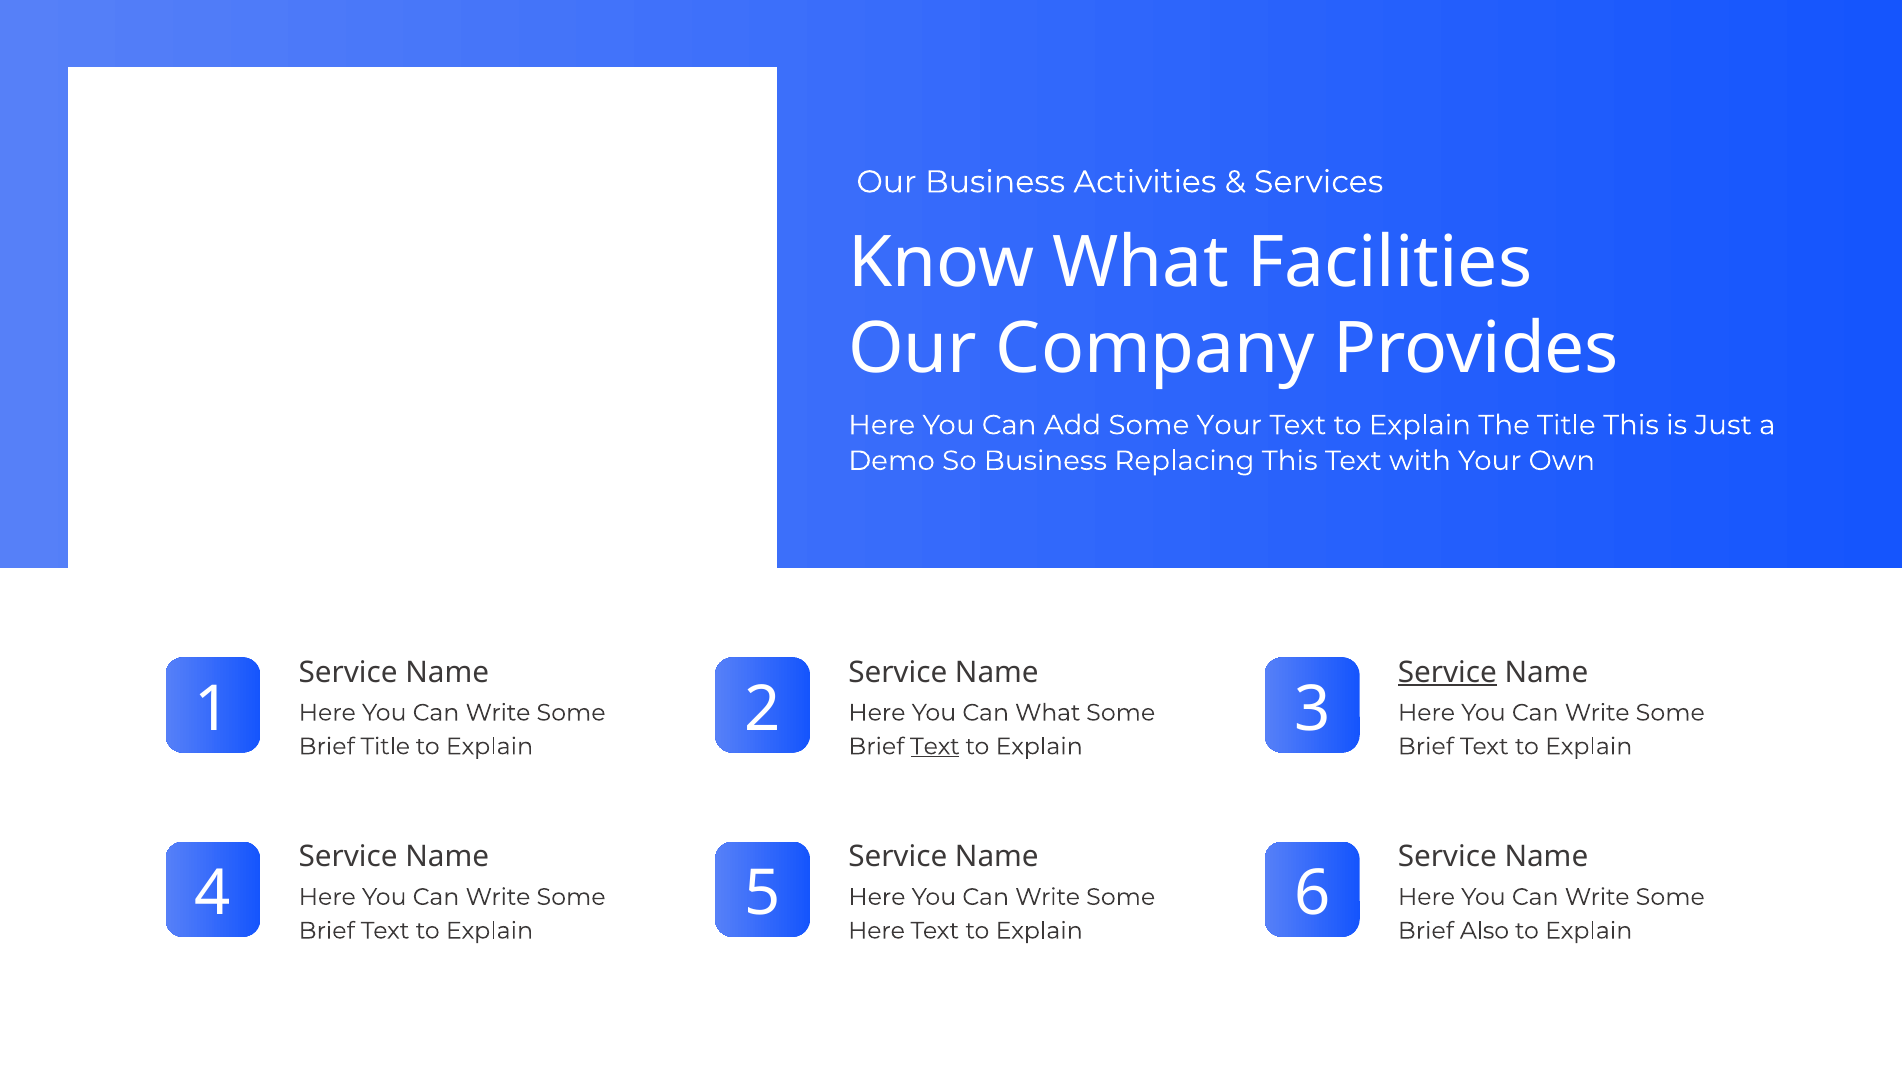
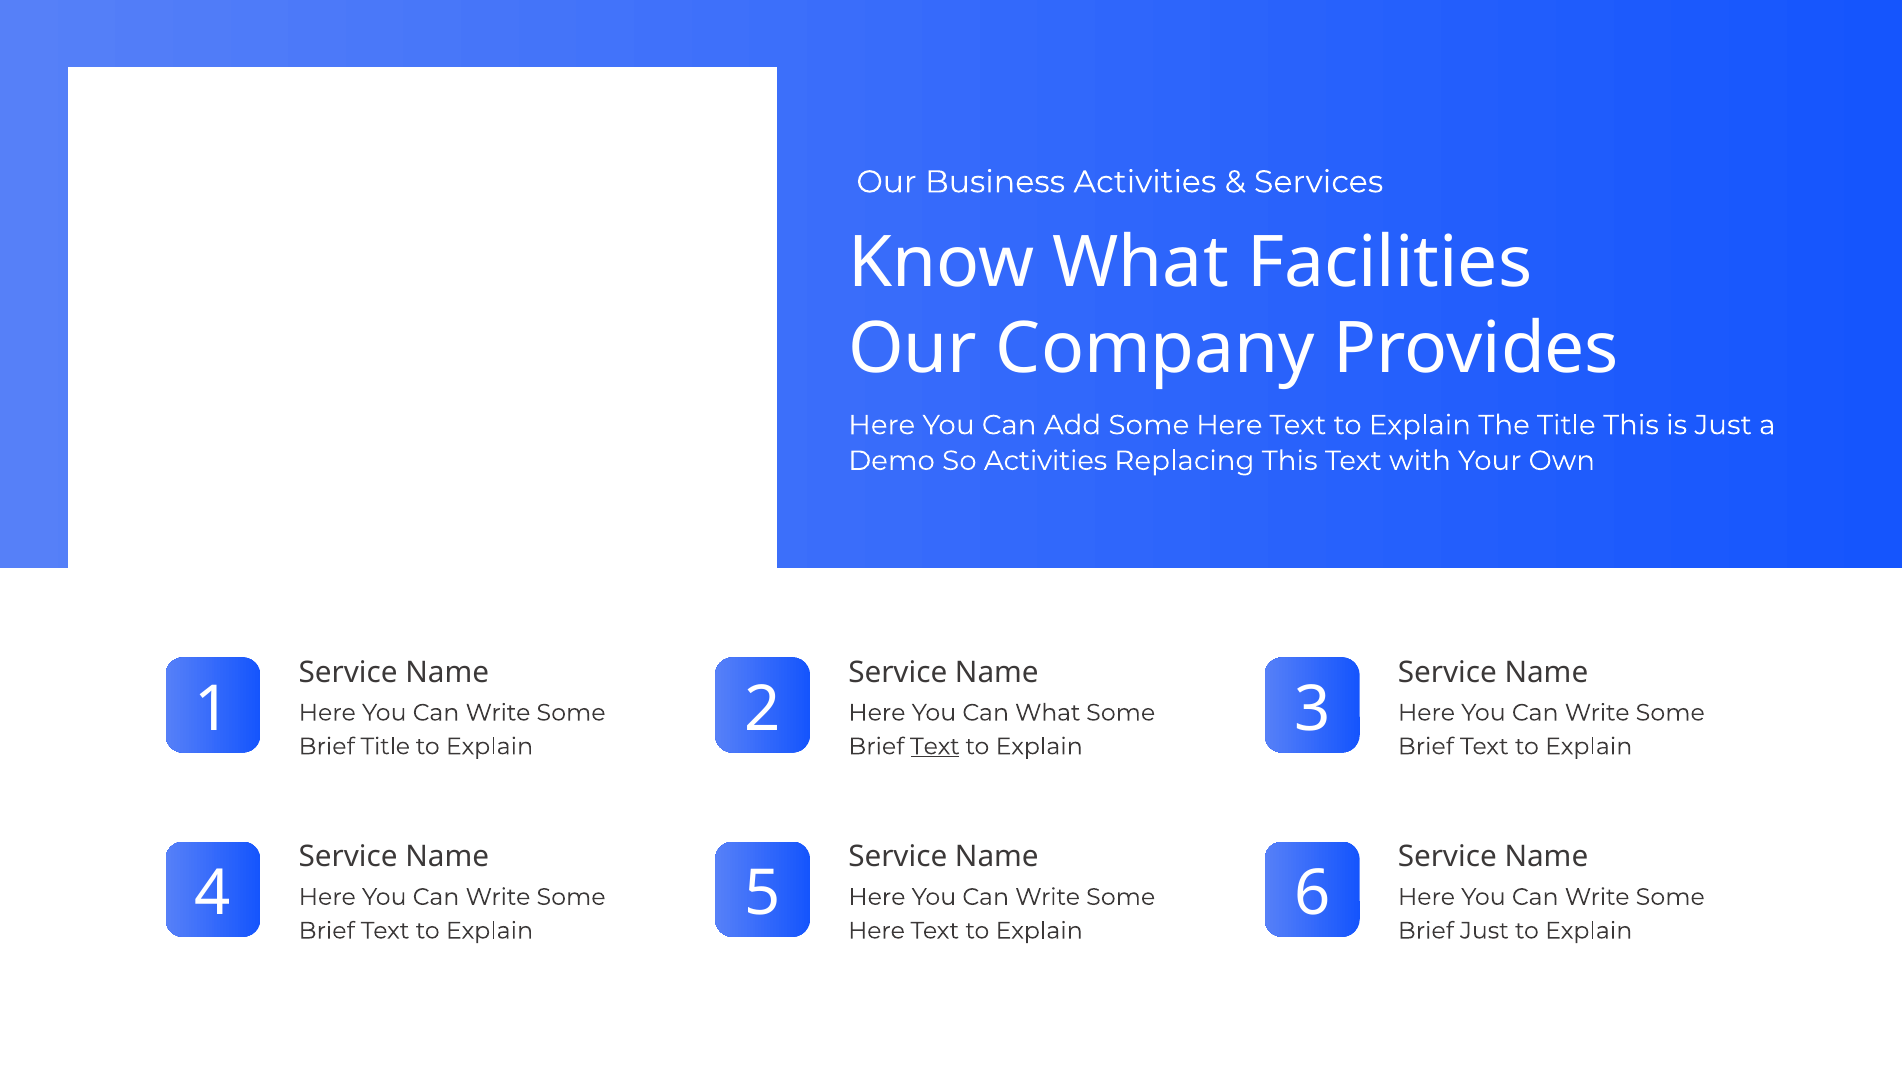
Add Some Your: Your -> Here (1229, 425)
So Business: Business -> Activities (1046, 461)
Service underline: present -> none (1447, 672)
Brief Also: Also -> Just (1484, 931)
